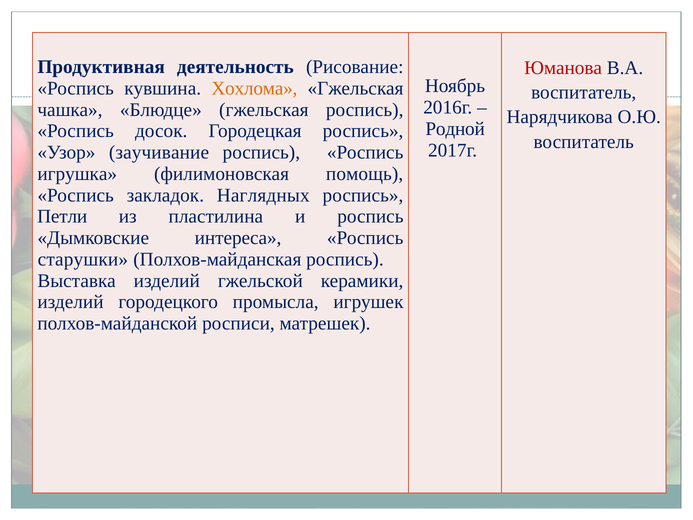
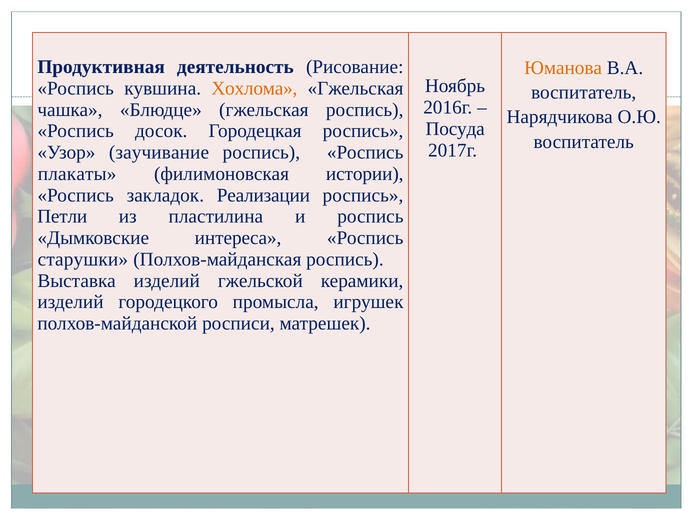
Юманова colour: red -> orange (563, 68)
Родной: Родной -> Посуда (455, 129)
игрушка: игрушка -> плакаты (77, 174)
помощь: помощь -> истории (365, 174)
Наглядных: Наглядных -> Реализации (263, 195)
